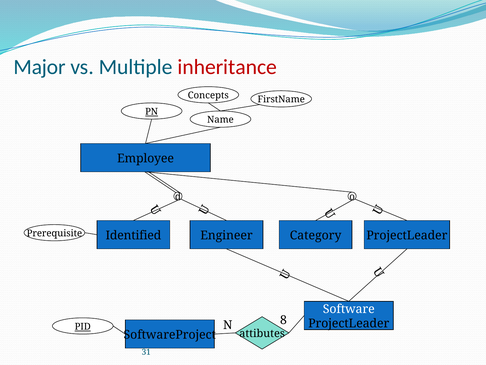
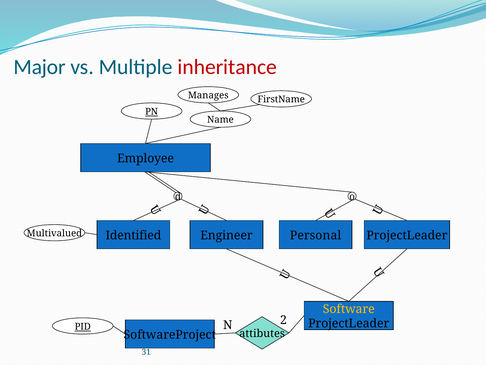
Concepts: Concepts -> Manages (208, 95)
Prerequisite: Prerequisite -> Multivalued (54, 233)
Category: Category -> Personal (316, 235)
Software colour: white -> yellow (349, 309)
8: 8 -> 2 (283, 320)
